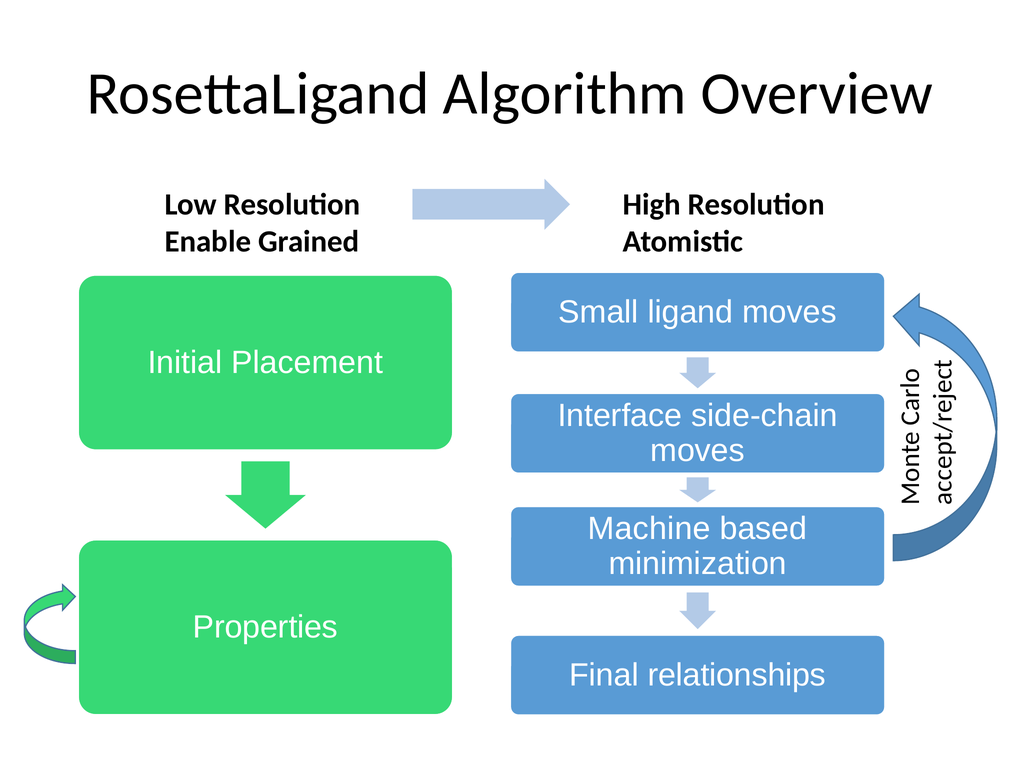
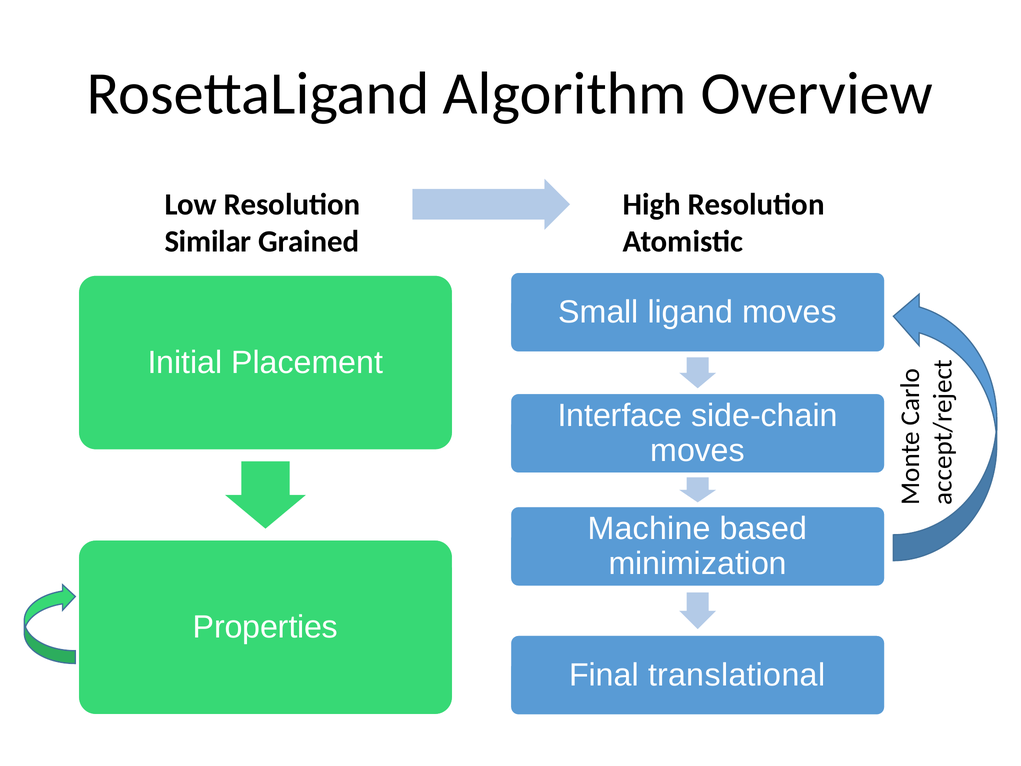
Enable: Enable -> Similar (208, 242)
relationships: relationships -> translational (737, 675)
